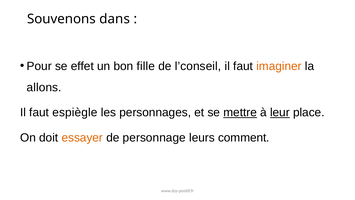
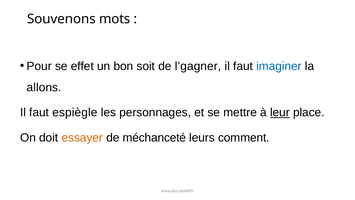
dans: dans -> mots (115, 19)
fille: fille -> soit (146, 66)
l’conseil: l’conseil -> l’gagner (198, 66)
imaginer colour: orange -> blue (279, 66)
mettre underline: present -> none (240, 112)
personnage: personnage -> méchanceté (154, 137)
